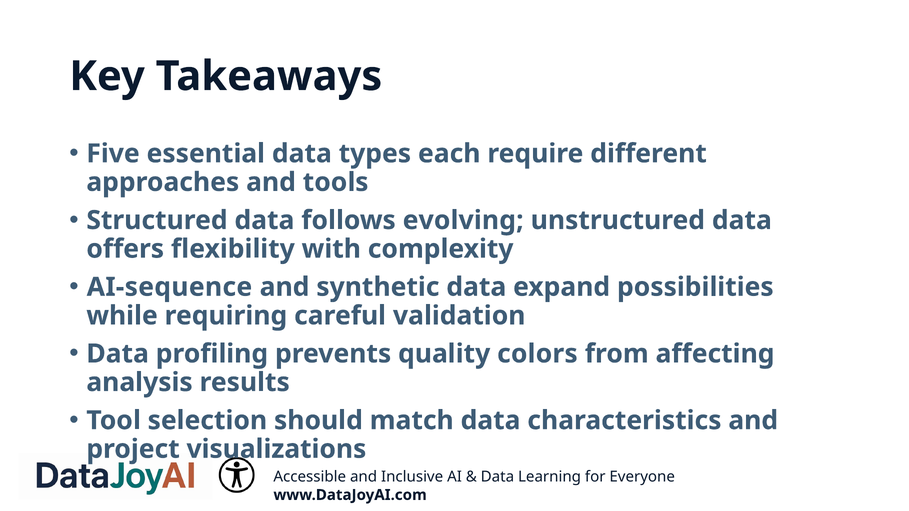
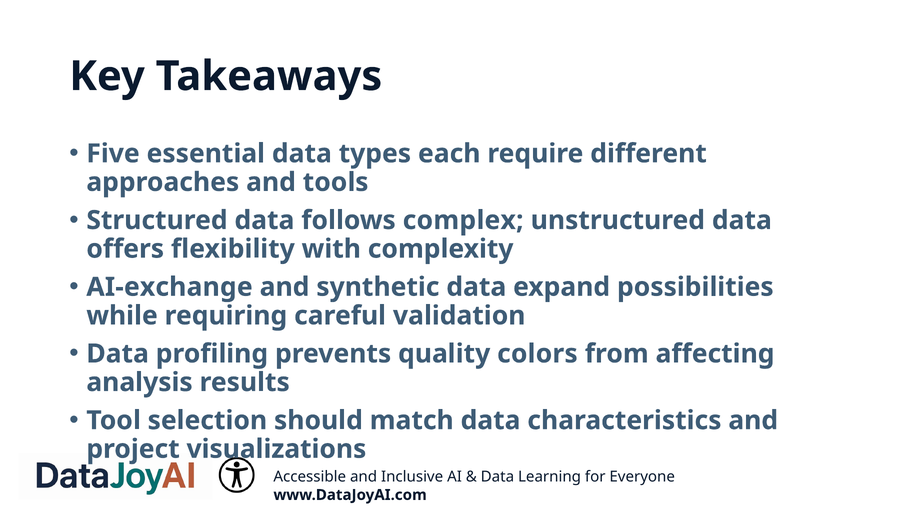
evolving: evolving -> complex (463, 220)
AI-sequence: AI-sequence -> AI-exchange (170, 287)
